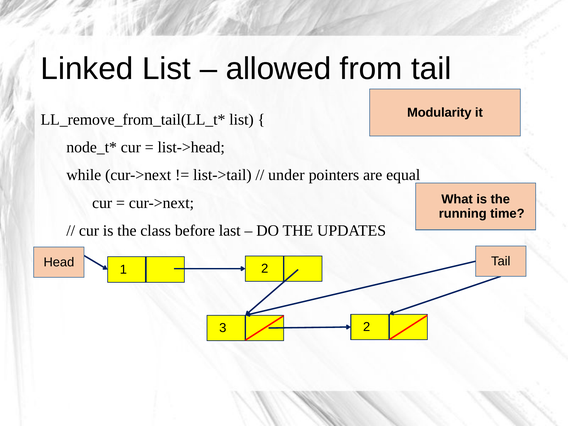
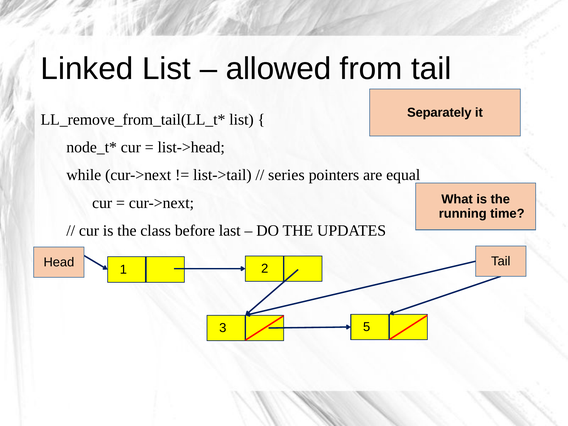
Modularity: Modularity -> Separately (439, 113)
under: under -> series (286, 175)
3 2: 2 -> 5 (367, 327)
